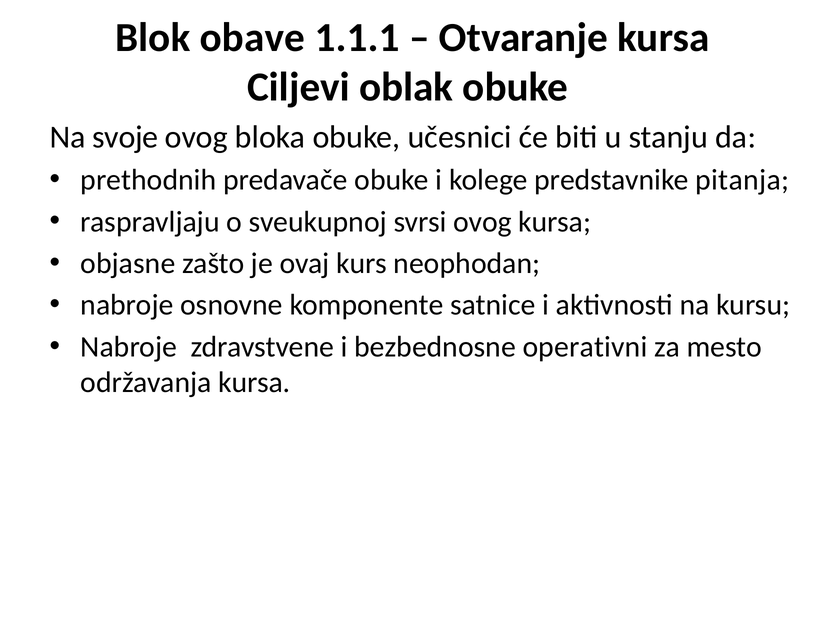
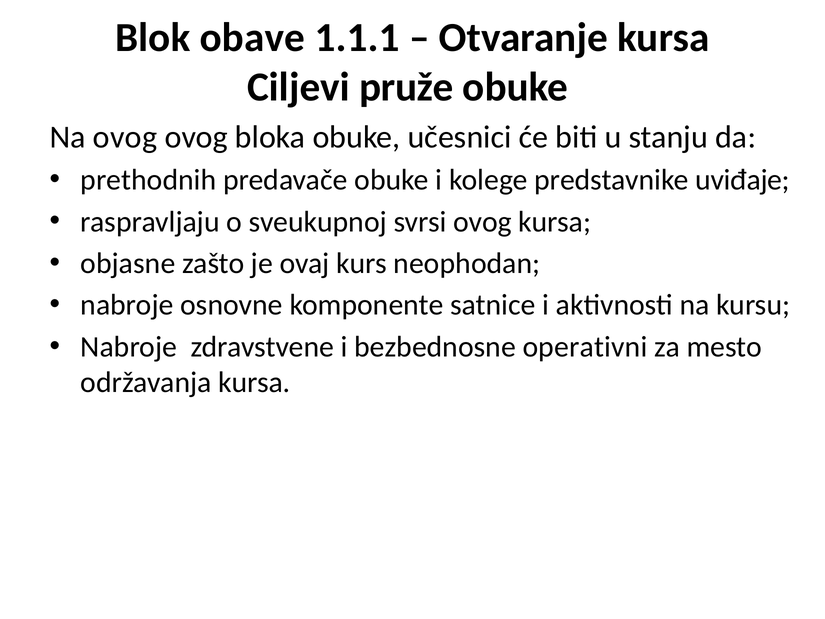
oblak: oblak -> pruže (406, 87)
Na svoje: svoje -> ovog (125, 137)
pitanja: pitanja -> uviđaje (743, 180)
